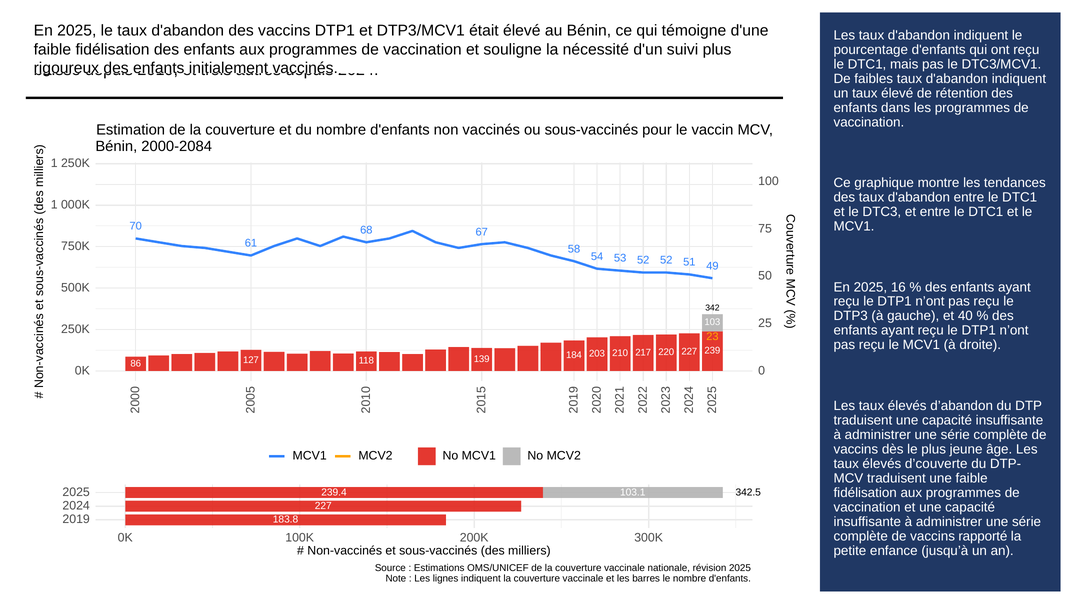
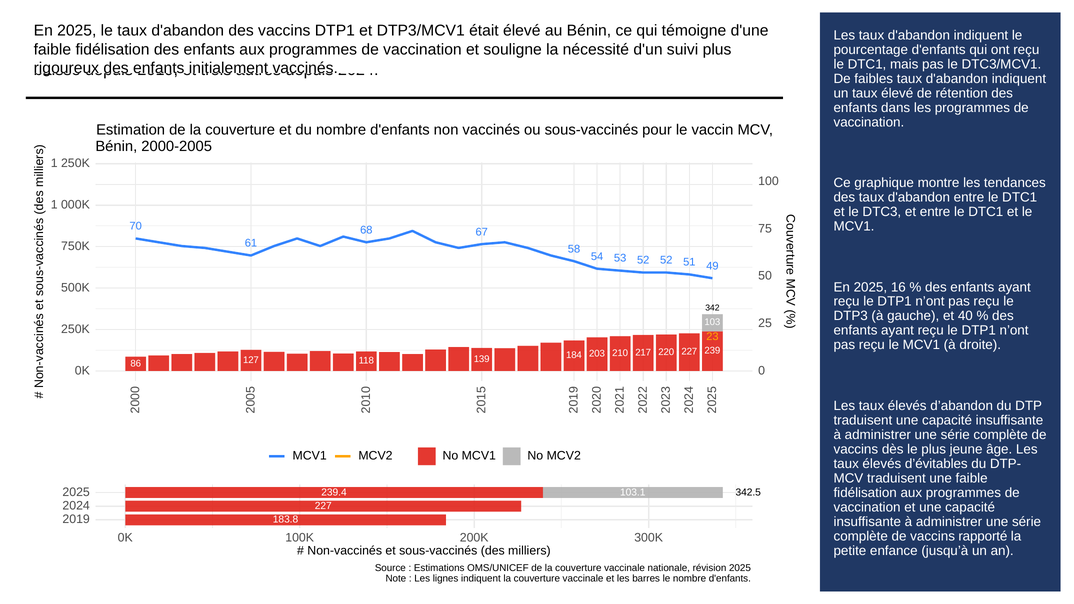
2000-2084: 2000-2084 -> 2000-2005 (177, 146)
d’couverte: d’couverte -> d’évitables (936, 464)
